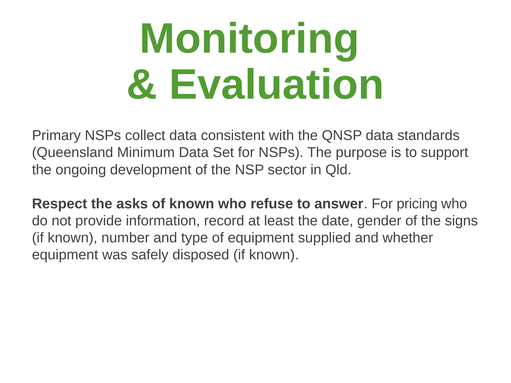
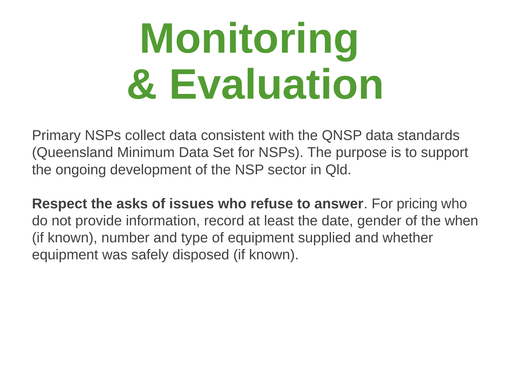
of known: known -> issues (192, 204)
signs: signs -> when (461, 221)
